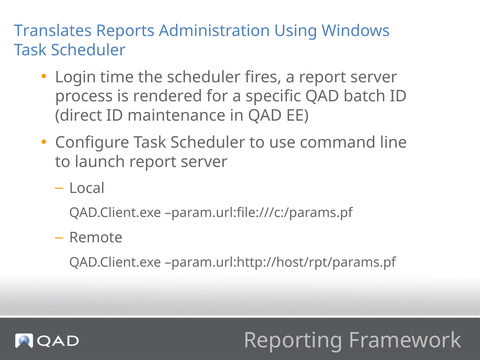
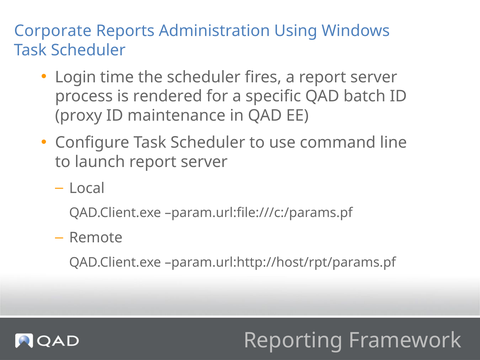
Translates: Translates -> Corporate (53, 31)
direct: direct -> proxy (79, 115)
